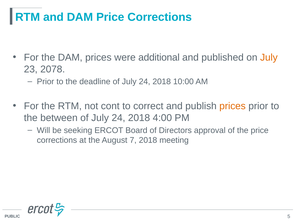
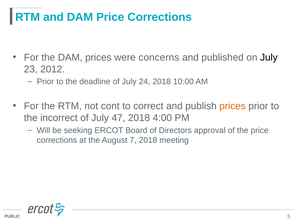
additional: additional -> concerns (159, 57)
July colour: orange -> black (269, 57)
2078: 2078 -> 2012 (53, 69)
between: between -> incorrect (59, 118)
24: 24 -> 47 (118, 118)
